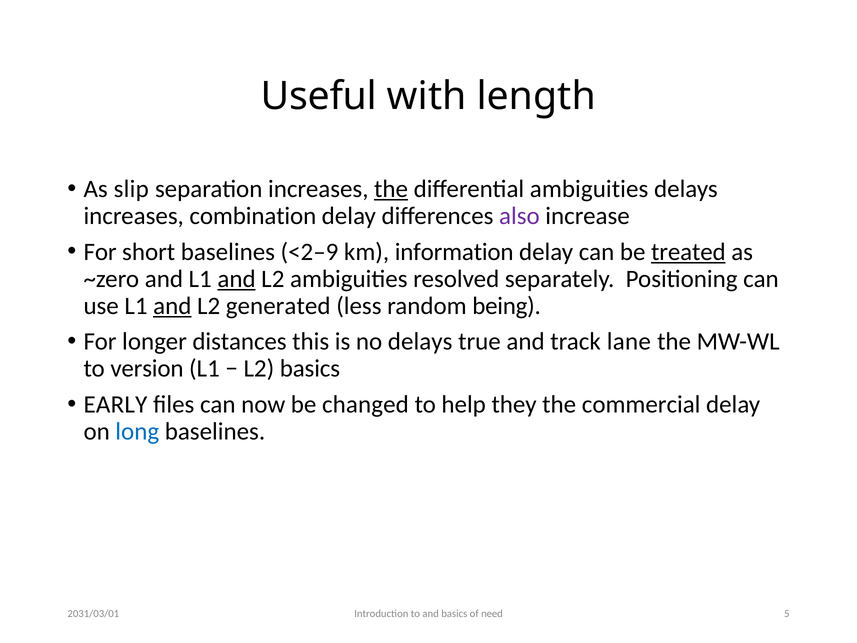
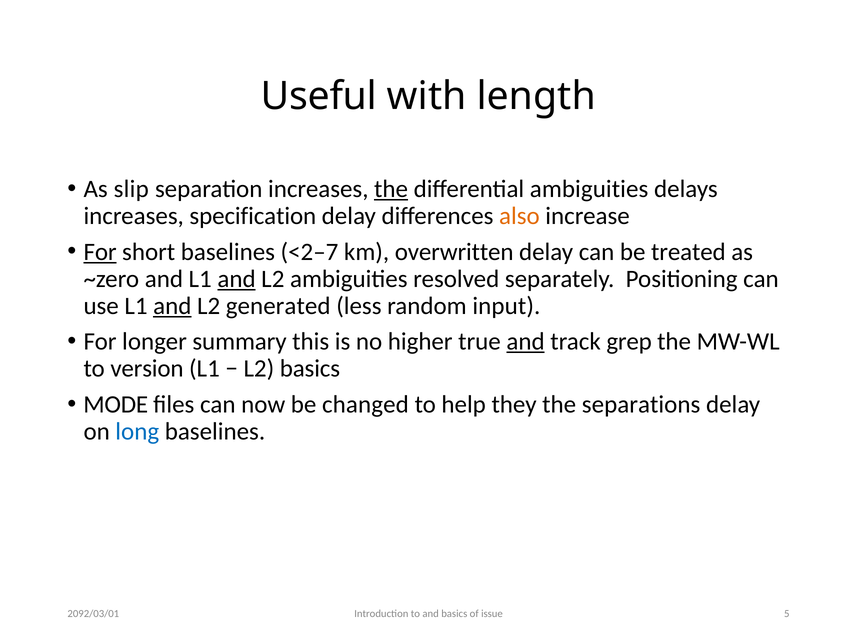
combination: combination -> specification (253, 216)
also colour: purple -> orange (519, 216)
For underline: none -> present (100, 252)
<2–9: <2–9 -> <2–7 (309, 252)
information: information -> overwritten (454, 252)
treated underline: present -> none (688, 252)
being: being -> input (506, 306)
distances: distances -> summary (240, 342)
no delays: delays -> higher (420, 342)
and underline: none -> present (526, 342)
lane: lane -> grep (629, 342)
EARLY: EARLY -> MODE (116, 404)
commercial: commercial -> separations (641, 404)
need: need -> issue (492, 614)
2031/03/01: 2031/03/01 -> 2092/03/01 (93, 614)
